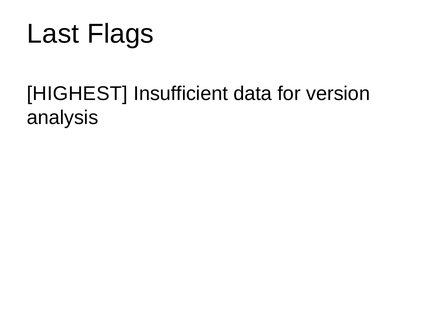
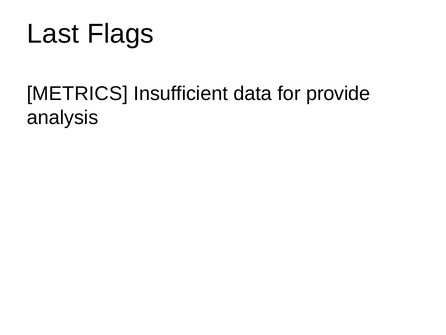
HIGHEST: HIGHEST -> METRICS (77, 94)
version: version -> provide (338, 94)
